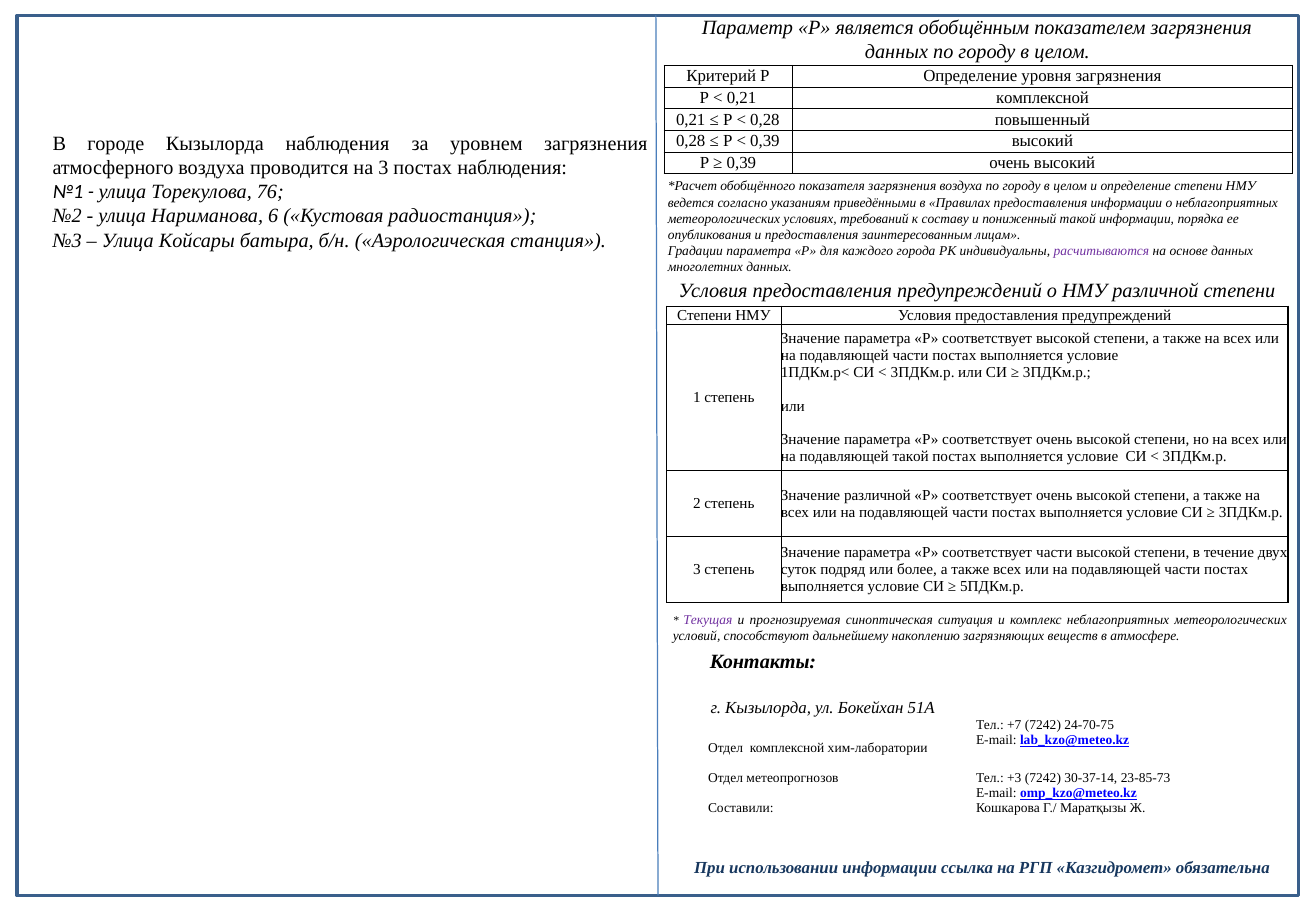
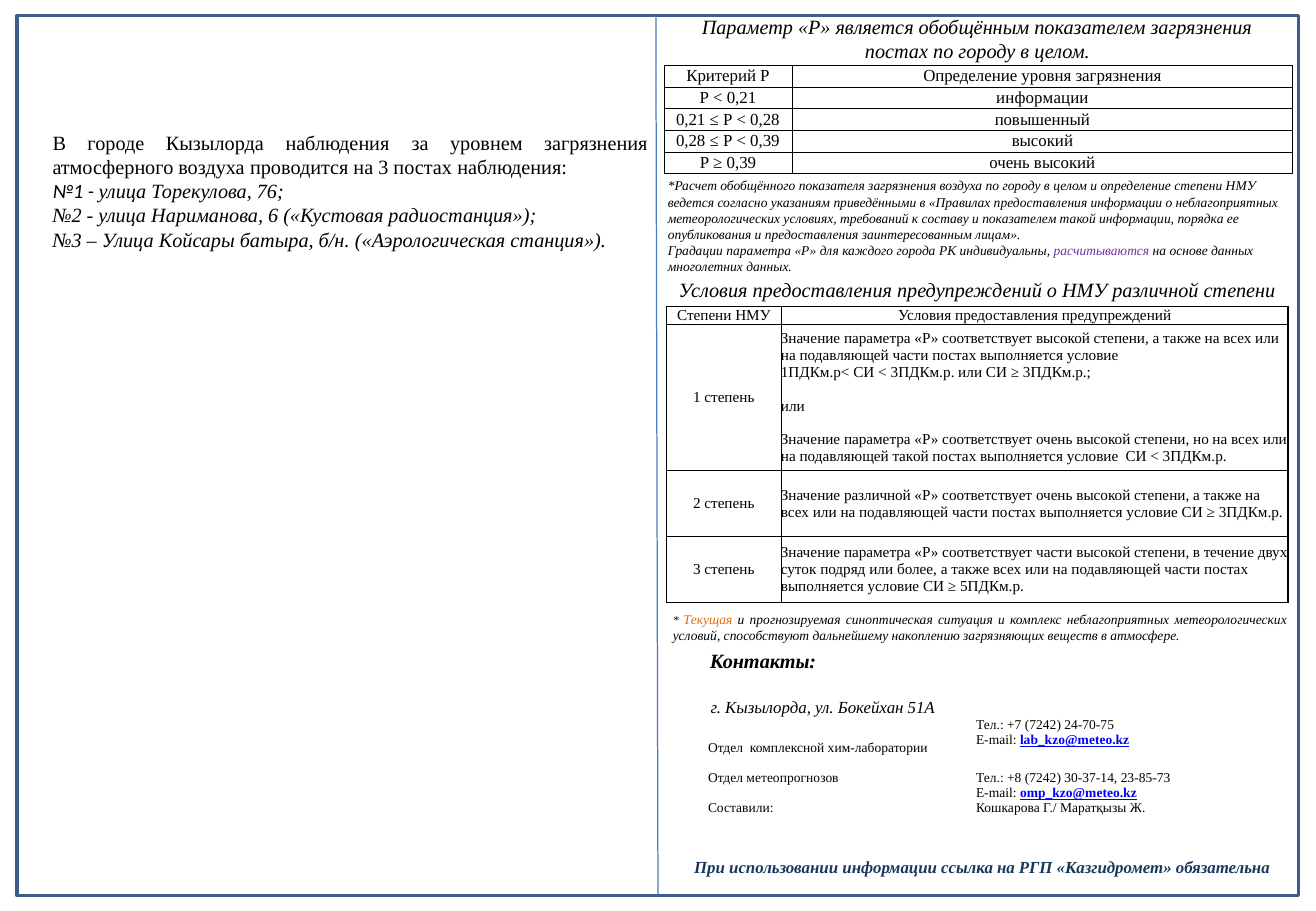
данных: данных -> постах (896, 52)
0,21 комплексной: комплексной -> информации (1042, 98)
и пониженный: пониженный -> показателем (1019, 219)
Текущая colour: purple -> orange (708, 620)
+3: +3 -> +8 (1014, 779)
